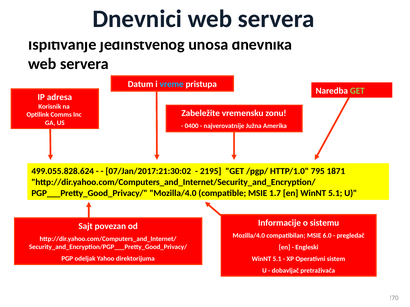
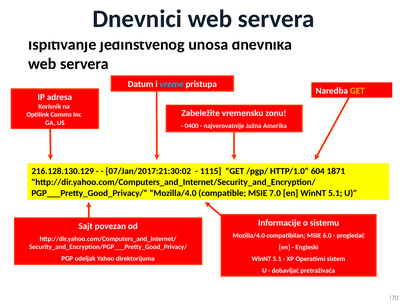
GET colour: light green -> yellow (357, 91)
499.055.828.624: 499.055.828.624 -> 216.128.130.129 (63, 172)
2195: 2195 -> 1115 (211, 172)
795: 795 -> 604 (318, 172)
1.7: 1.7 -> 7.0 (275, 193)
